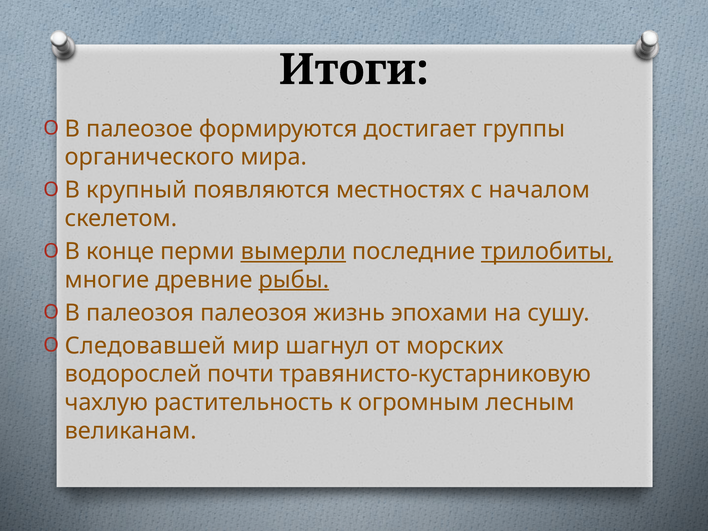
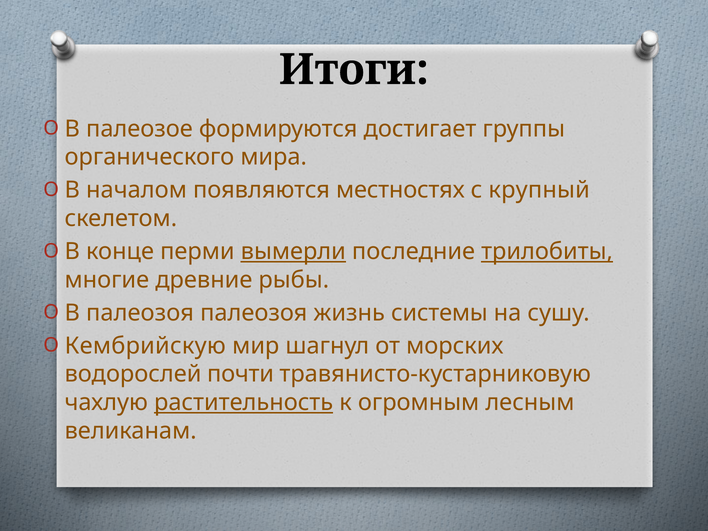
крупный: крупный -> началом (136, 190)
началом: началом -> крупный (539, 190)
рыбы underline: present -> none (294, 280)
эпохами: эпохами -> системы (439, 313)
Следовавшей: Следовавшей -> Кембрийскую (145, 346)
растительность underline: none -> present (244, 402)
